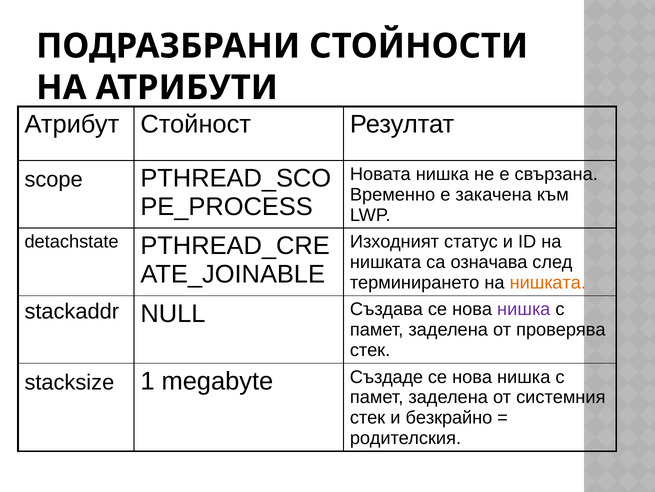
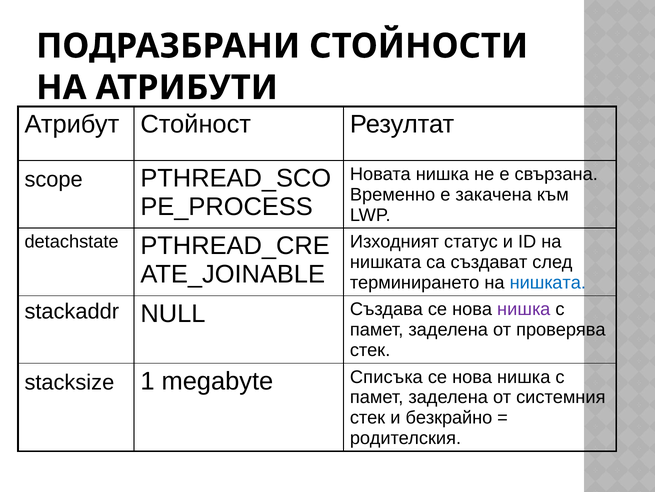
означава: означава -> създават (489, 262)
нишката colour: orange -> blue (548, 282)
Създаде: Създаде -> Списъка (386, 376)
